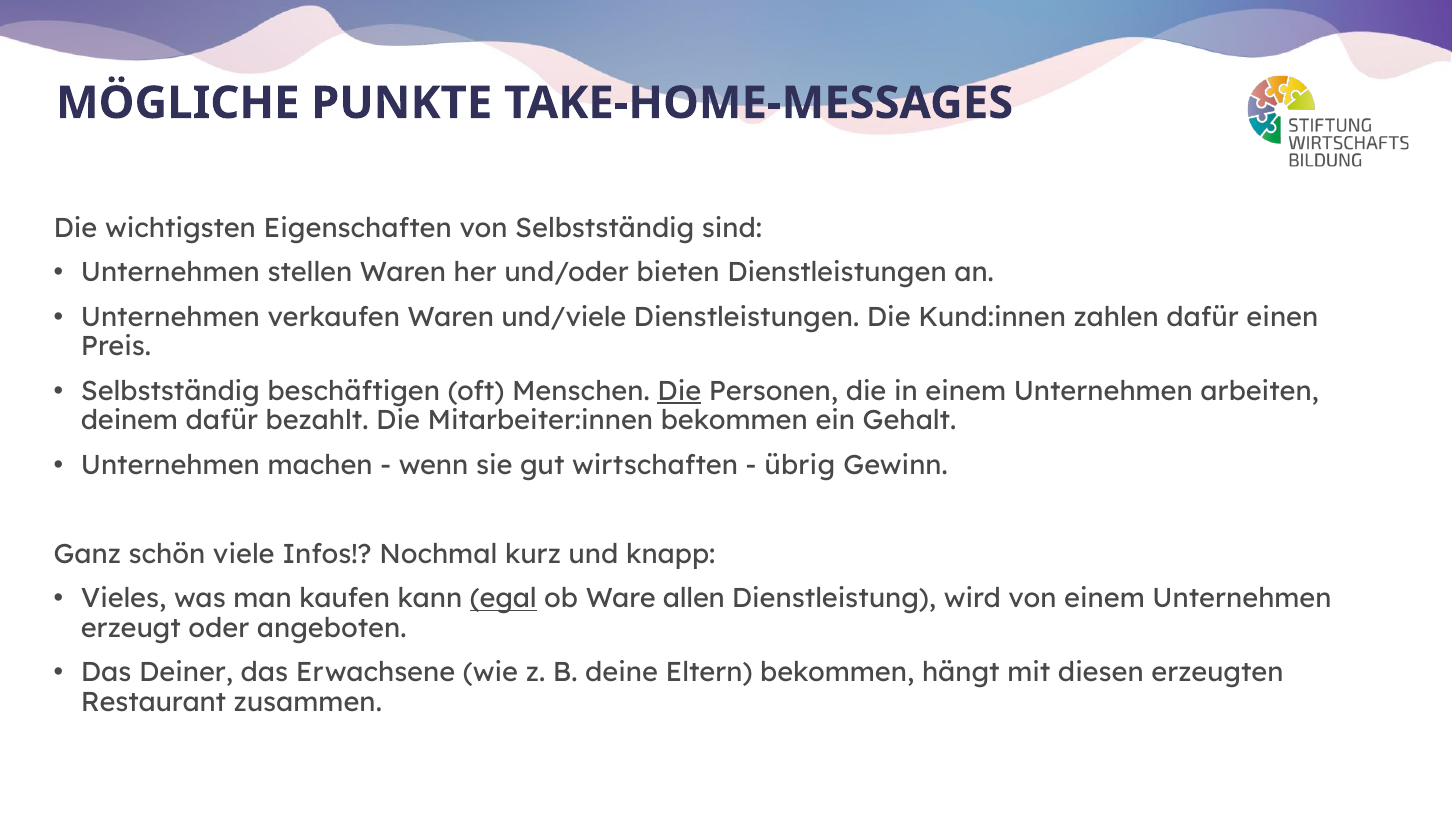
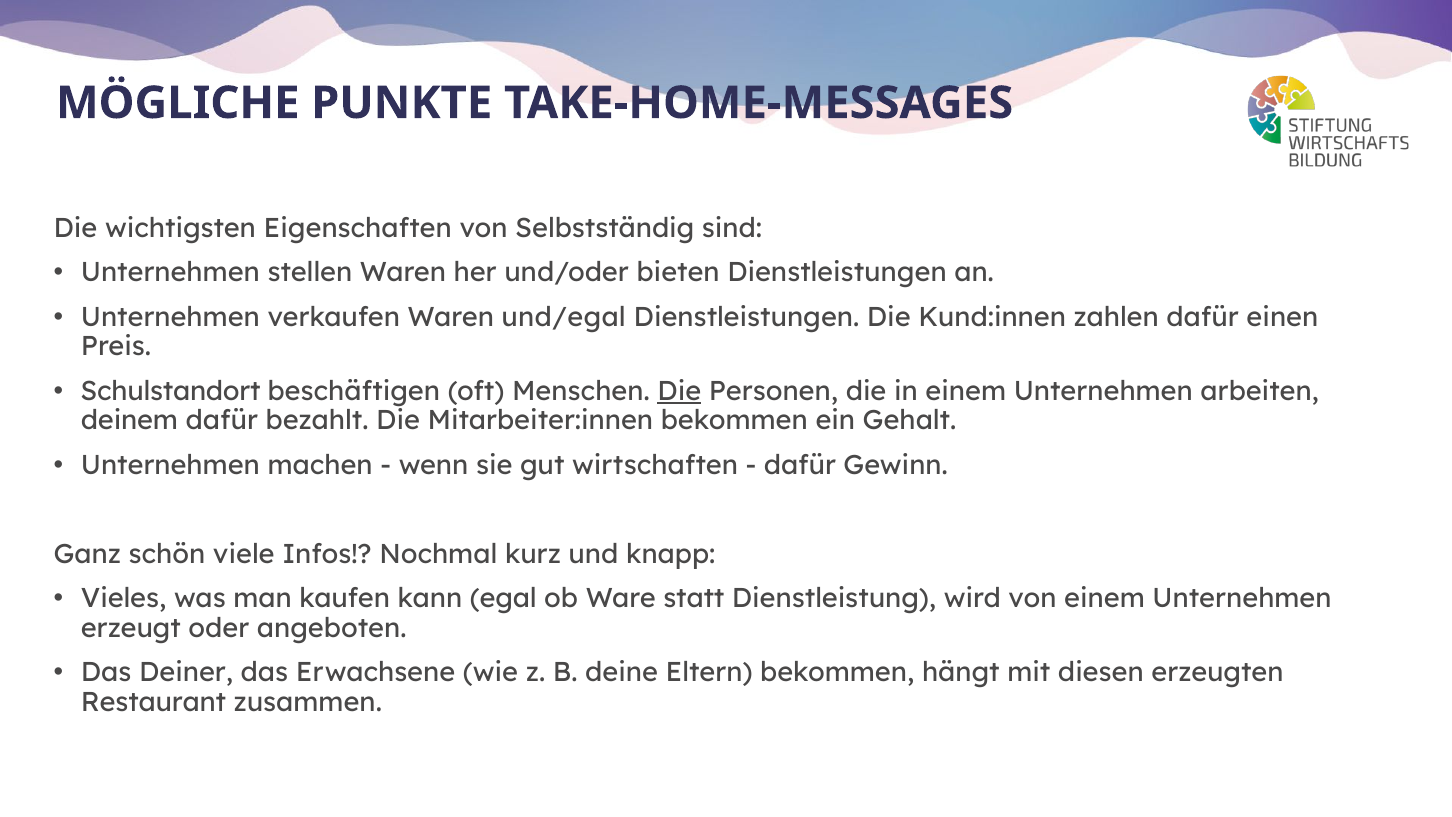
und/viele: und/viele -> und/egal (564, 317)
Selbstständig: Selbstständig -> Schulstandort (170, 391)
übrig: übrig -> dafür (800, 465)
egal underline: present -> none (503, 599)
allen: allen -> statt (694, 599)
